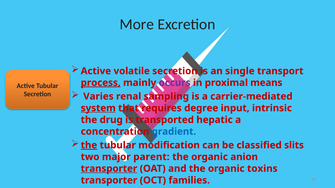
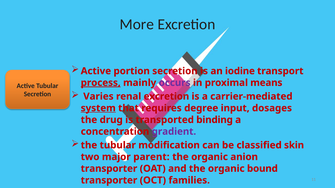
volatile: volatile -> portion (132, 71)
single: single -> iodine (240, 71)
renal sampling: sampling -> excretion (166, 97)
intrinsic: intrinsic -> dosages (272, 108)
hepatic: hepatic -> binding (215, 120)
gradient colour: blue -> purple (174, 132)
the underline: present -> none (89, 145)
slits: slits -> skin (294, 145)
transporter underline: present -> none (109, 169)
toxins: toxins -> bound (262, 169)
